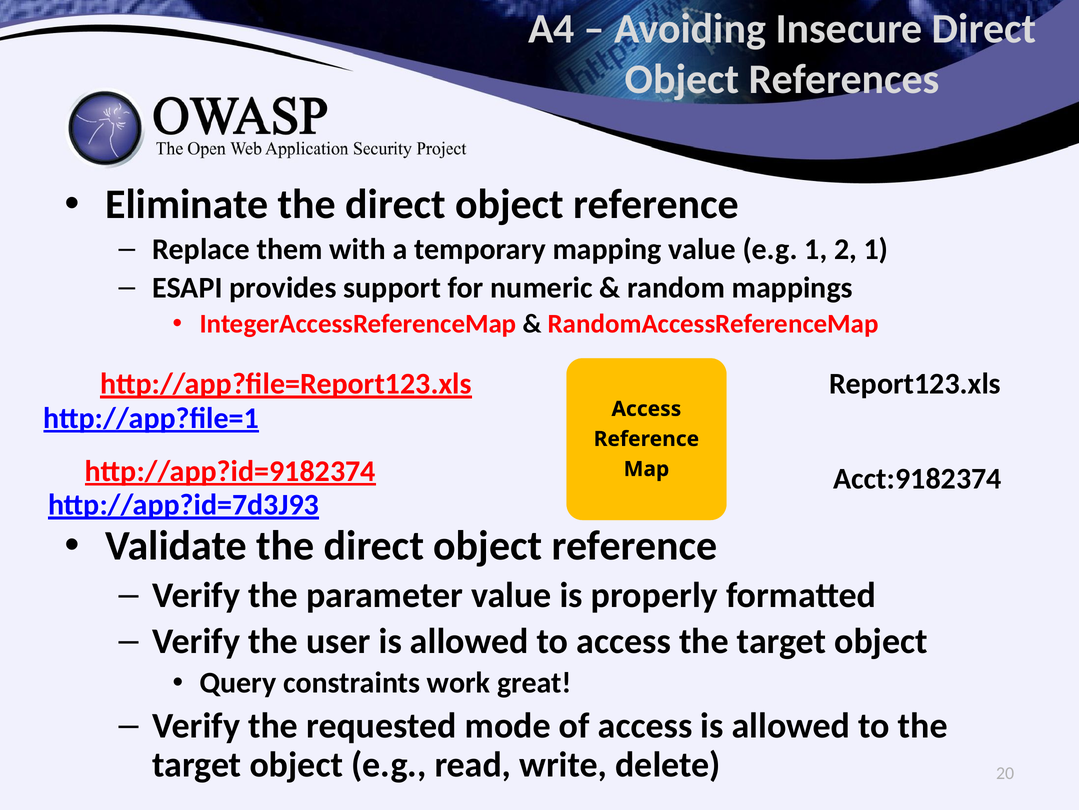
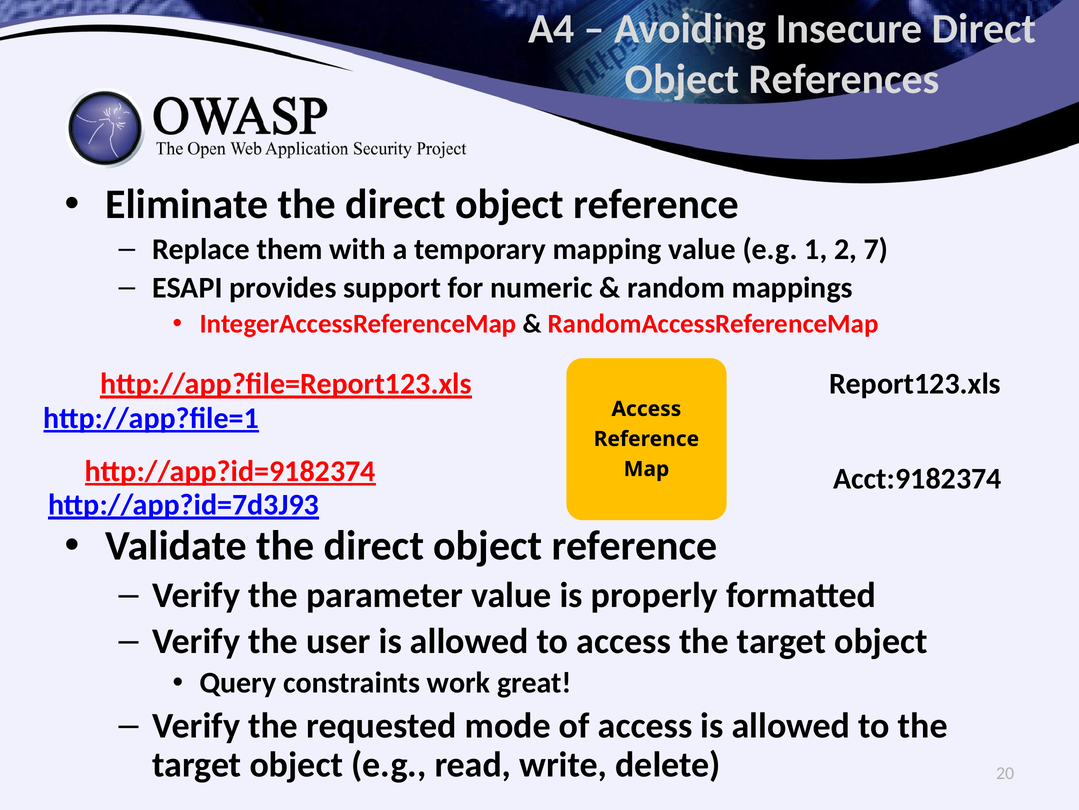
2 1: 1 -> 7 (876, 249)
